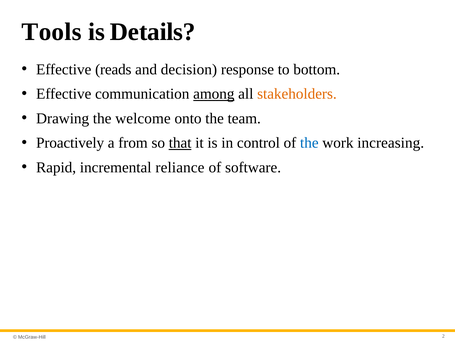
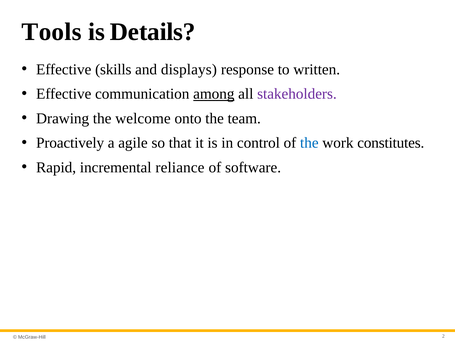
reads: reads -> skills (113, 69)
decision: decision -> displays (189, 69)
bottom: bottom -> written (317, 69)
stakeholders colour: orange -> purple (297, 94)
from: from -> agile (133, 143)
that underline: present -> none (180, 143)
increasing: increasing -> constitutes (391, 143)
